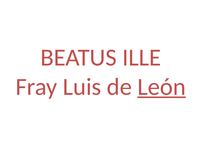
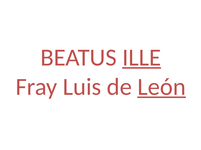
ILLE underline: none -> present (142, 58)
